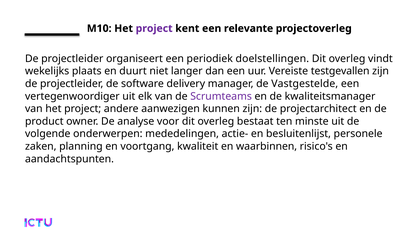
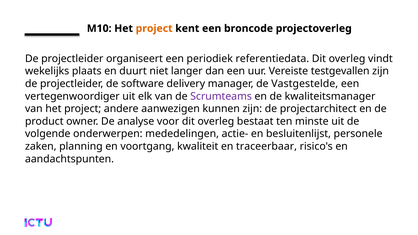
project colour: purple -> orange (154, 28)
relevante: relevante -> broncode (249, 28)
doelstellingen: doelstellingen -> referentiedata (272, 59)
waarbinnen: waarbinnen -> traceerbaar (267, 146)
